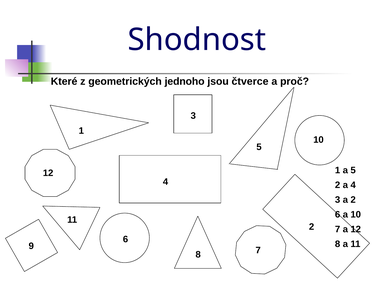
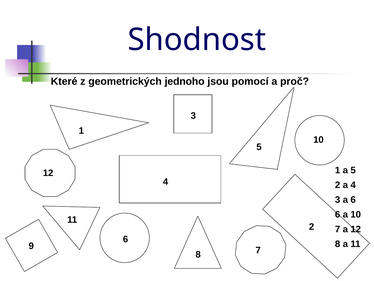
čtverce: čtverce -> pomocí (250, 81)
a 2: 2 -> 6 (353, 200)
